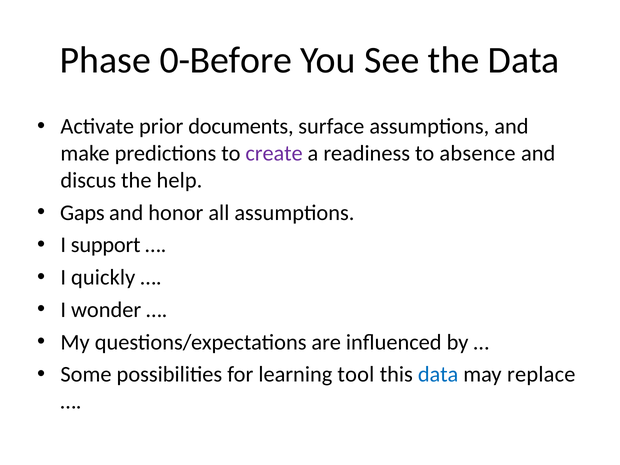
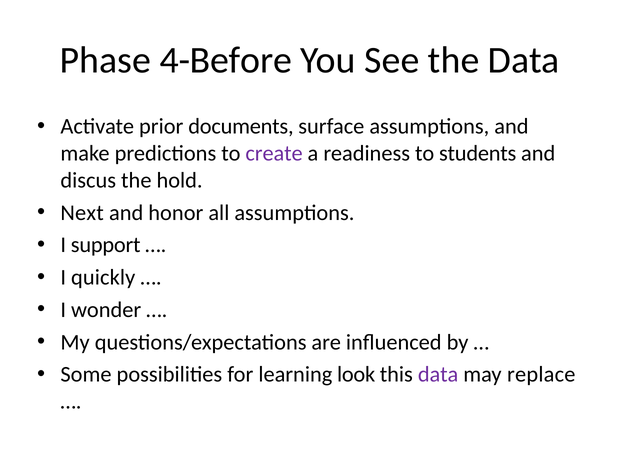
0-Before: 0-Before -> 4-Before (226, 60)
absence: absence -> students (478, 153)
help: help -> hold (180, 180)
Gaps: Gaps -> Next (82, 213)
tool: tool -> look (356, 374)
data colour: blue -> purple (438, 374)
